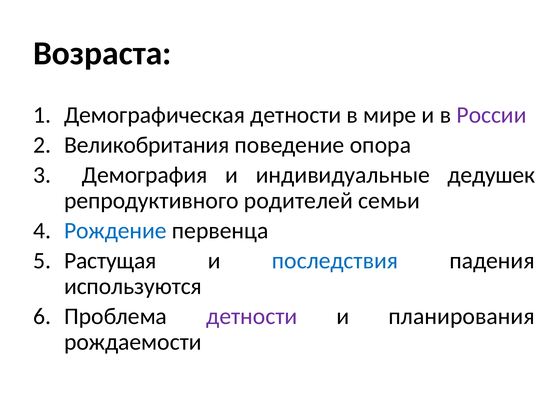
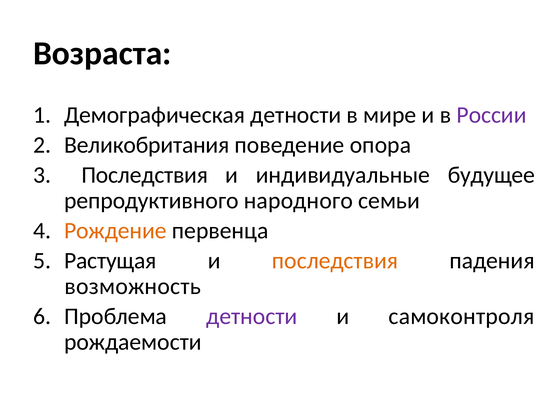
Демография: Демография -> Последствия (145, 175)
дедушек: дедушек -> будущее (491, 175)
родителей: родителей -> народного (298, 201)
Рождение colour: blue -> orange (115, 231)
последствия colour: blue -> orange (335, 261)
используются: используются -> возможность (133, 287)
планирования: планирования -> самоконтроля (462, 317)
